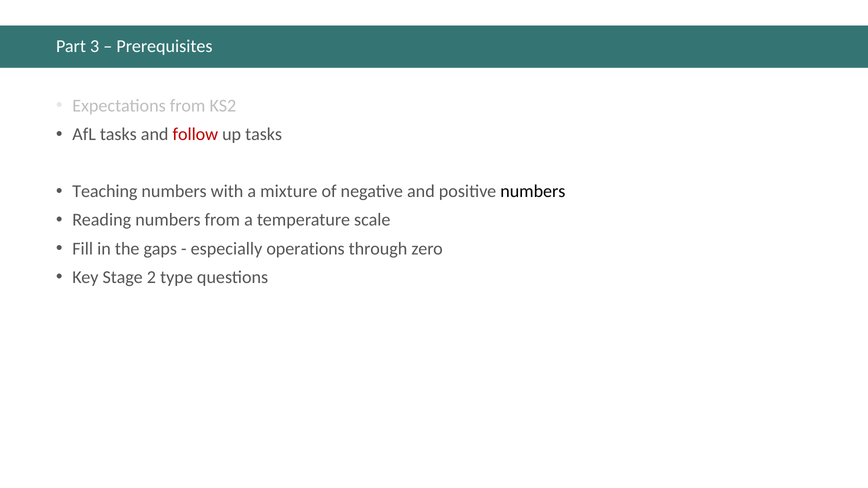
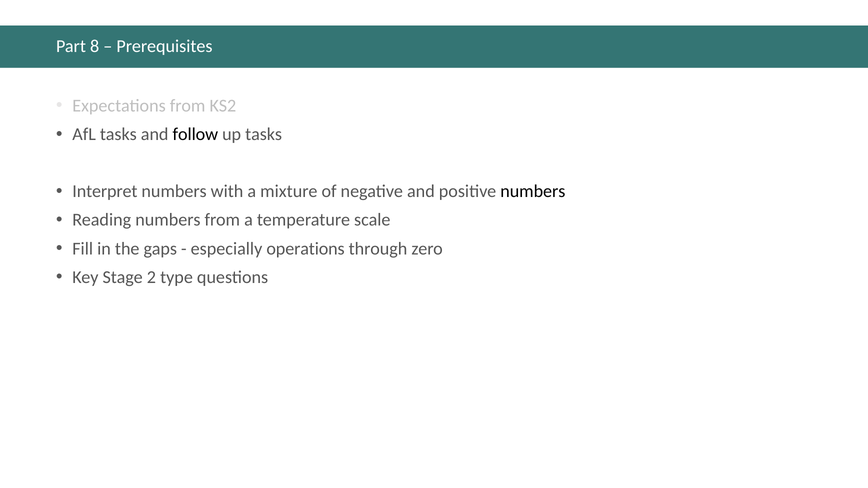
3: 3 -> 8 (95, 46)
follow colour: red -> black (195, 134)
Teaching: Teaching -> Interpret (105, 192)
